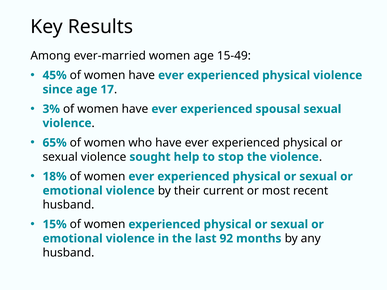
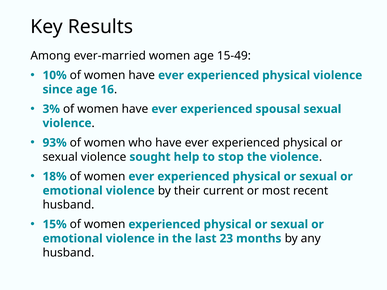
45%: 45% -> 10% (55, 75)
17: 17 -> 16 (107, 90)
65%: 65% -> 93% (55, 143)
92: 92 -> 23 (226, 239)
